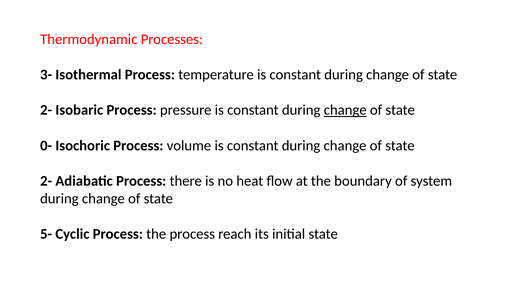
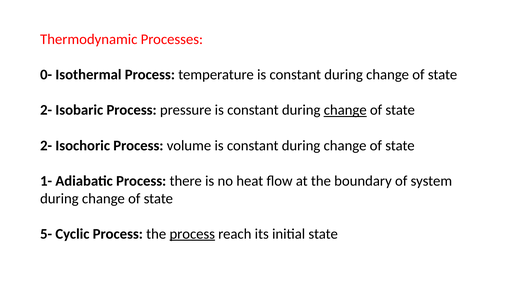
3-: 3- -> 0- (46, 75)
0-: 0- -> 2- (46, 146)
2-: 2- -> 1- (46, 181)
process underline: none -> present (192, 234)
